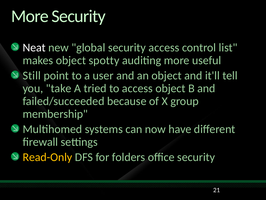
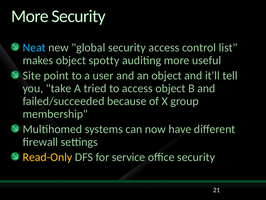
Neat colour: white -> light blue (34, 47)
Still: Still -> Site (32, 75)
folders: folders -> service (129, 157)
